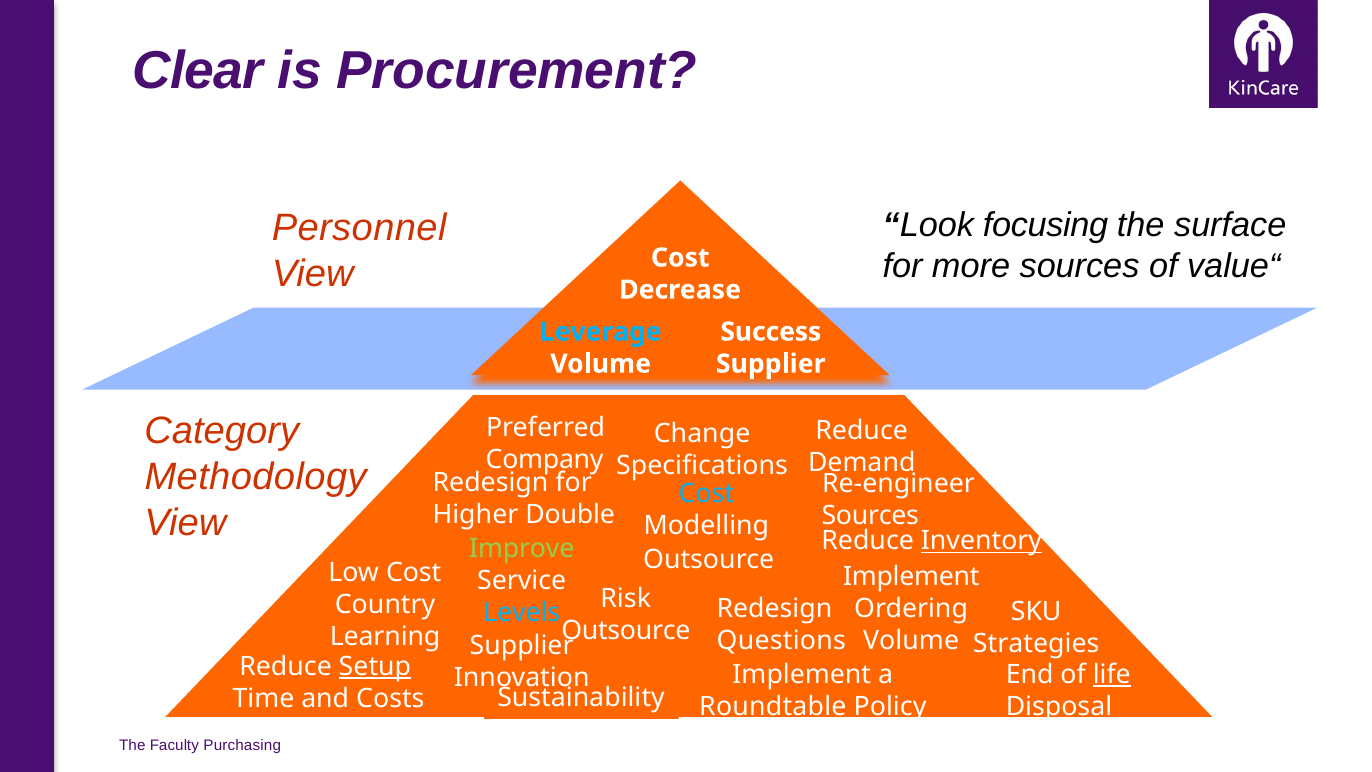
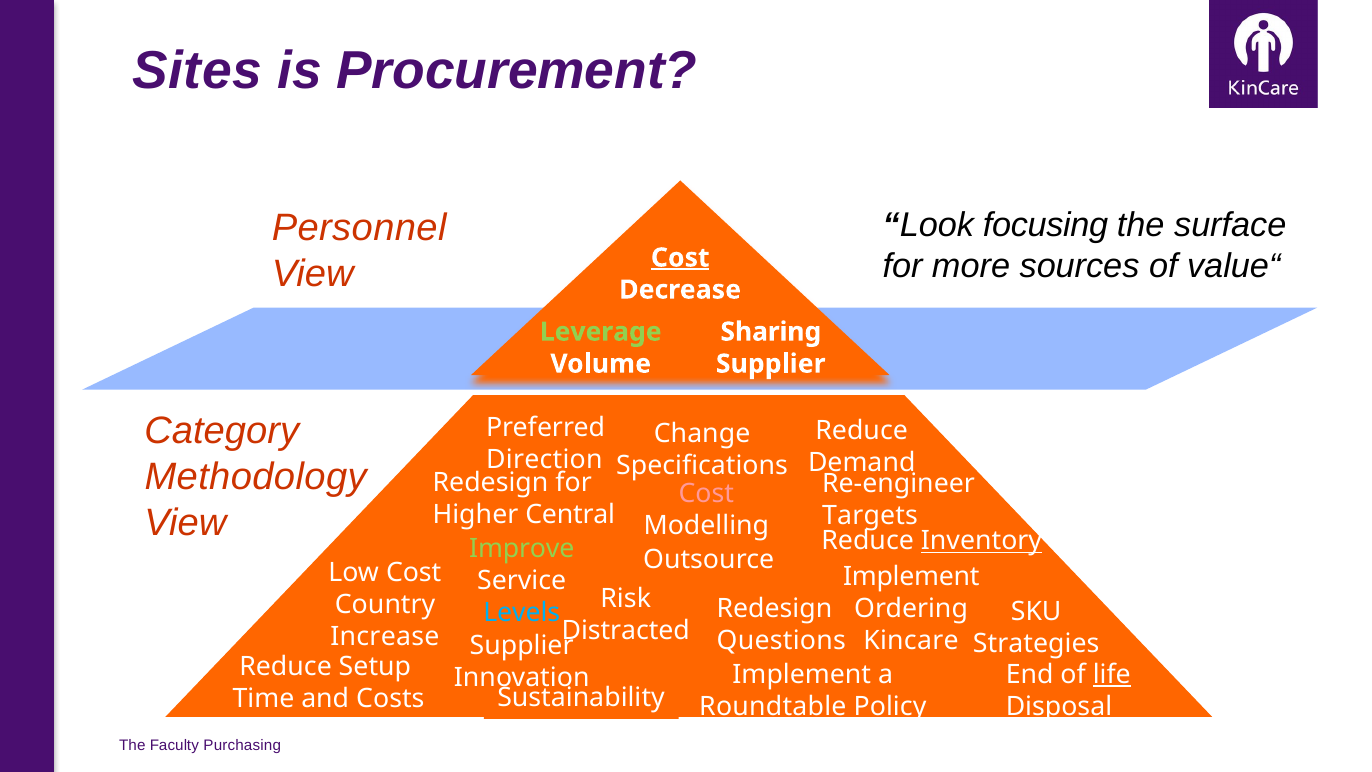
Clear: Clear -> Sites (197, 71)
Cost underline: none -> present (680, 258)
Leverage colour: light blue -> light green (601, 332)
Success: Success -> Sharing (771, 332)
Company: Company -> Direction (544, 460)
Cost colour: light blue -> pink (706, 494)
Double: Double -> Central (570, 514)
Sources: Sources -> Targets (870, 516)
Outsource: Outsource -> Distracted (626, 630)
Learning: Learning -> Increase (385, 636)
Volume: Volume -> Kincare (911, 640)
Setup underline: present -> none (375, 666)
